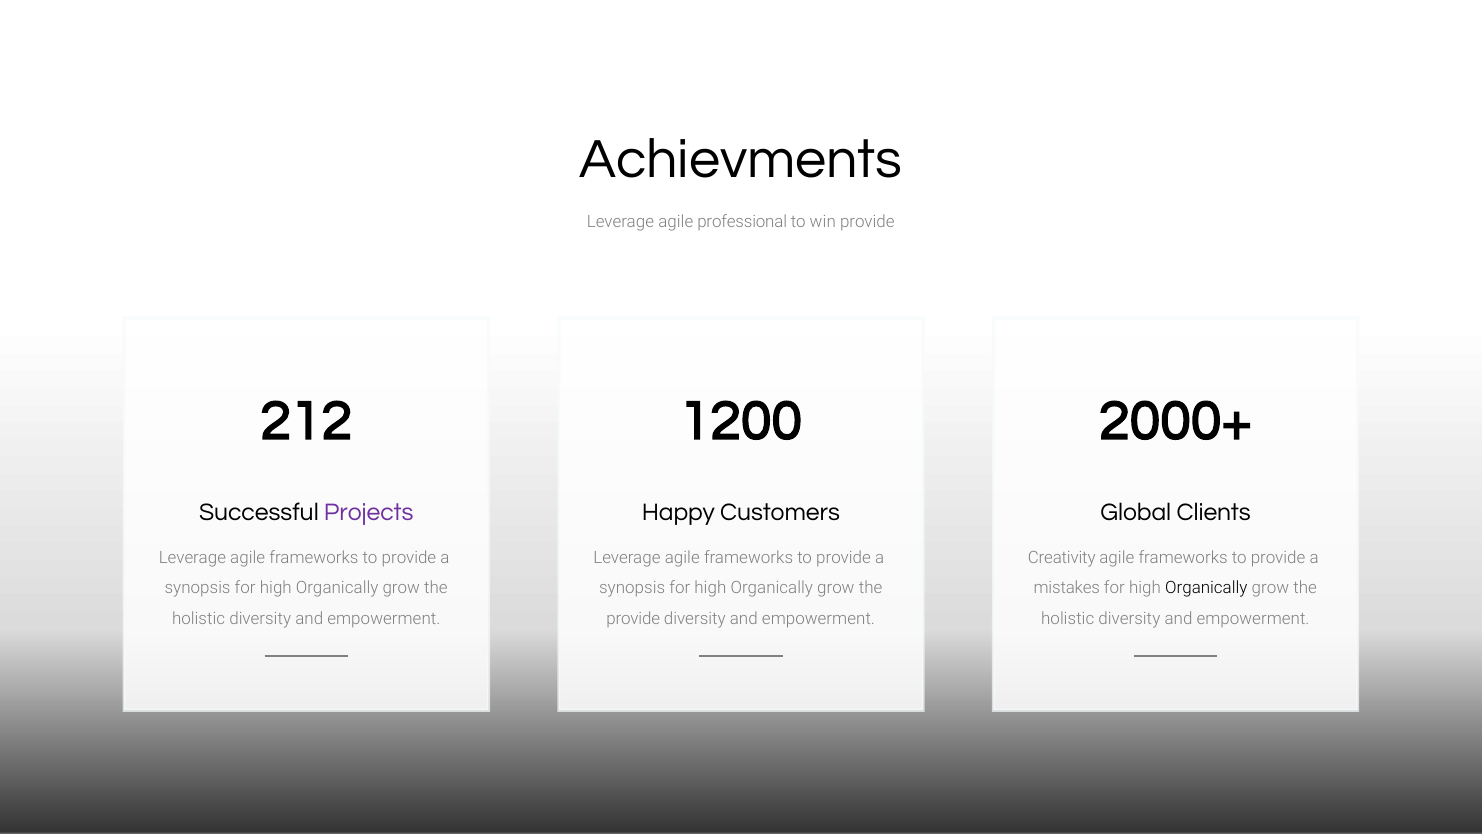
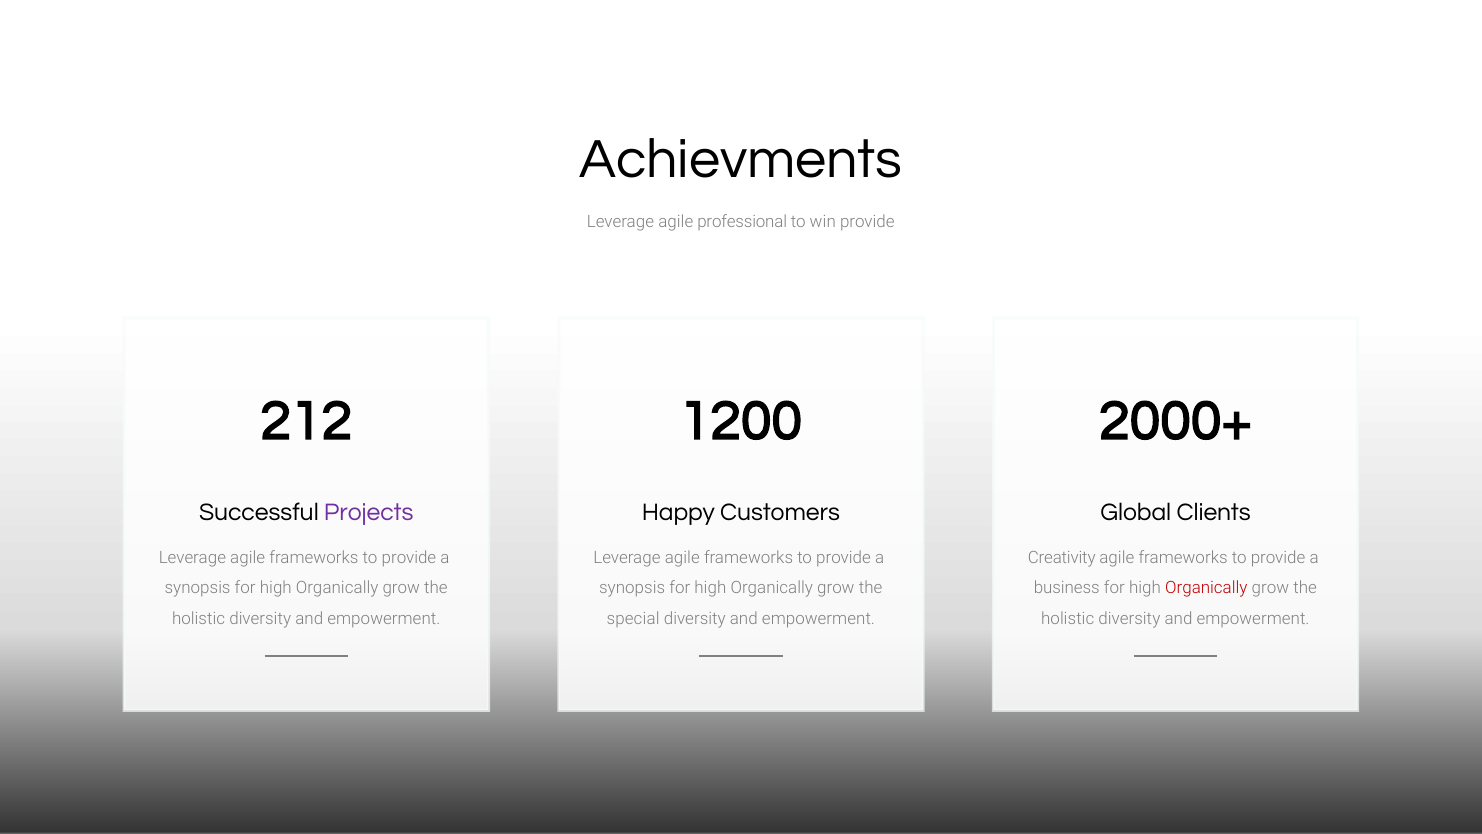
mistakes: mistakes -> business (1067, 588)
Organically colour: black -> red (1206, 588)
provide: provide -> special (633, 619)
